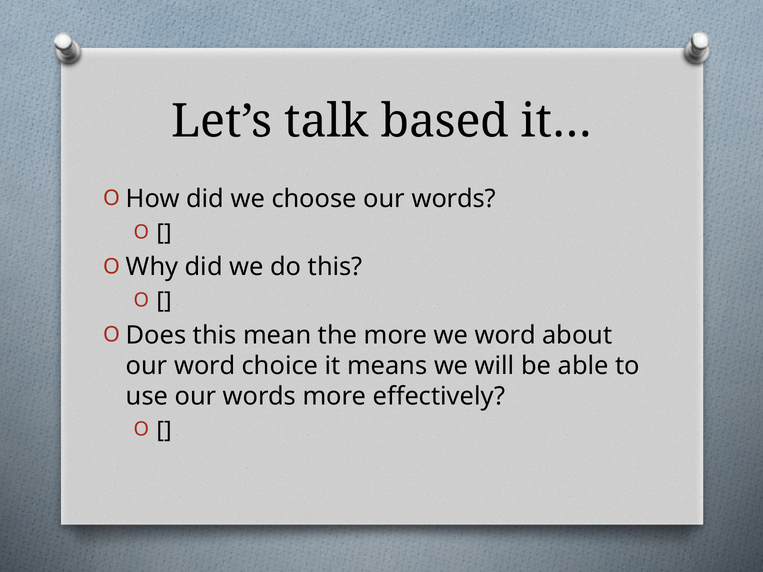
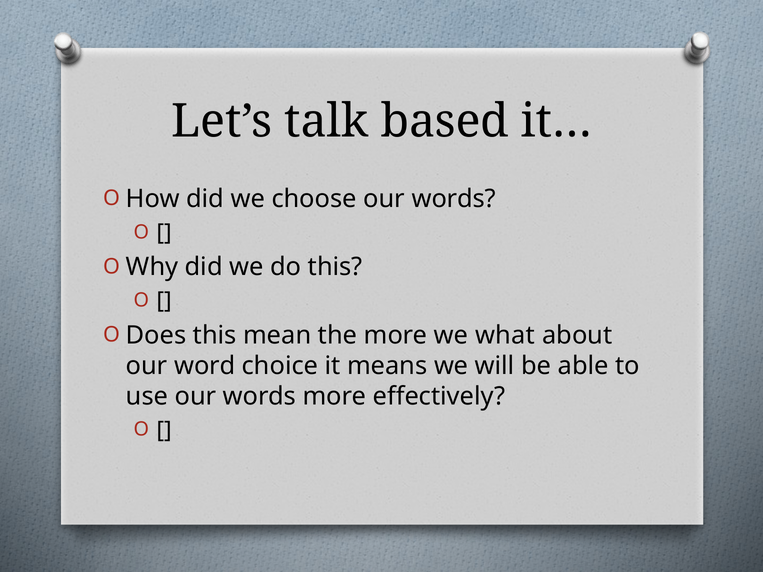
we word: word -> what (505, 335)
